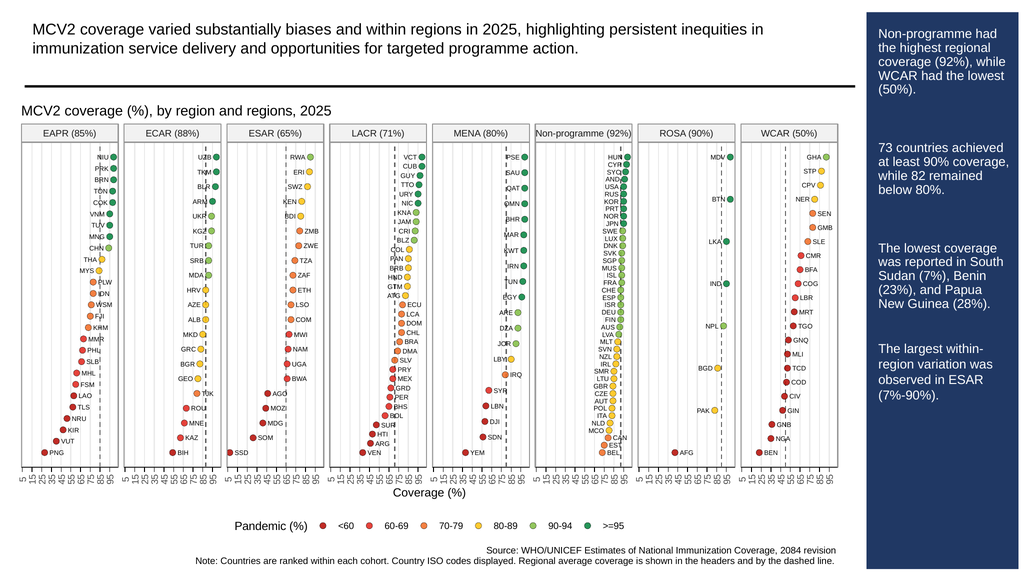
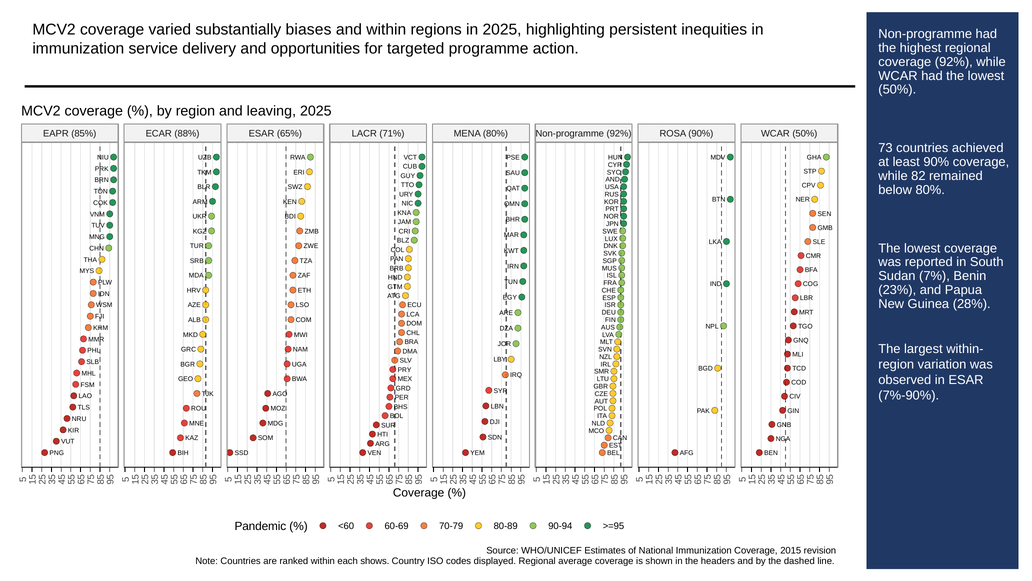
and regions: regions -> leaving (271, 111)
2084: 2084 -> 2015 (791, 550)
cohort: cohort -> shows (375, 561)
